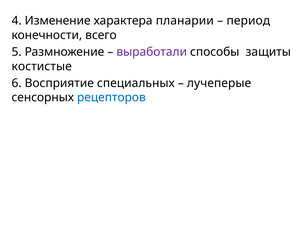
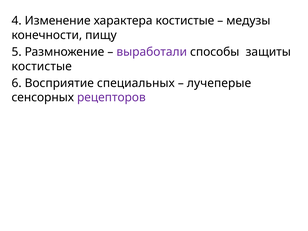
характера планарии: планарии -> костистые (185, 21)
период: период -> медузы (248, 21)
всего: всего -> пищу (101, 35)
рецепторов colour: blue -> purple (111, 97)
